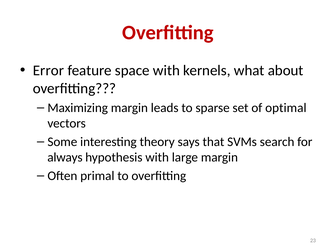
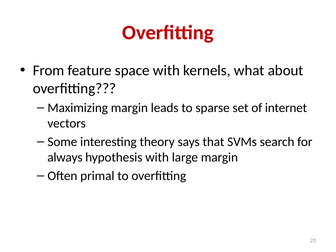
Error: Error -> From (49, 70)
optimal: optimal -> internet (286, 108)
